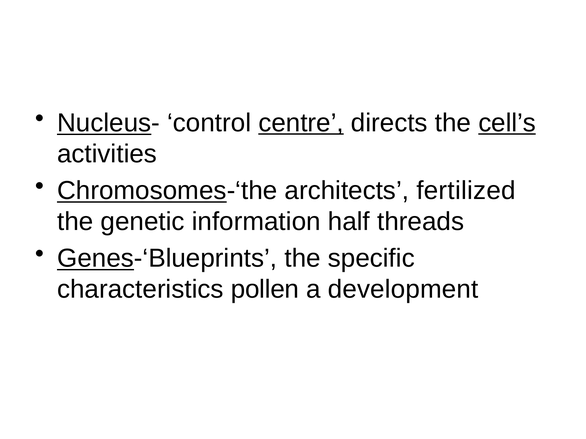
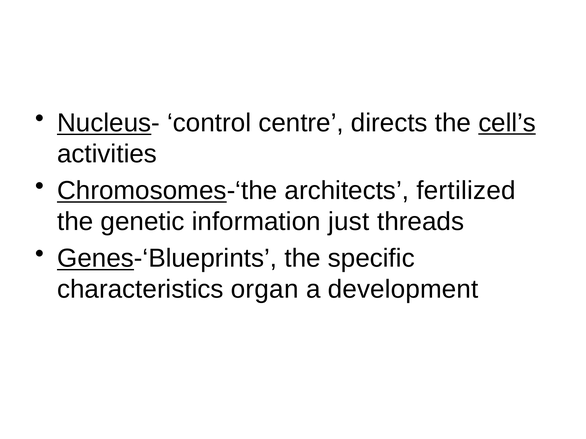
centre underline: present -> none (301, 123)
half: half -> just (349, 222)
pollen: pollen -> organ (265, 290)
